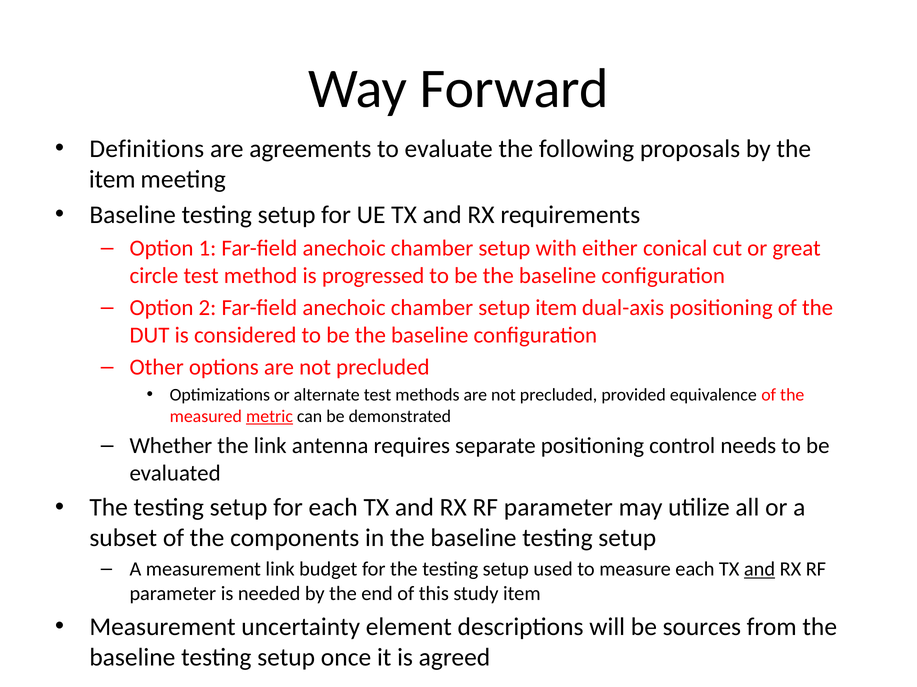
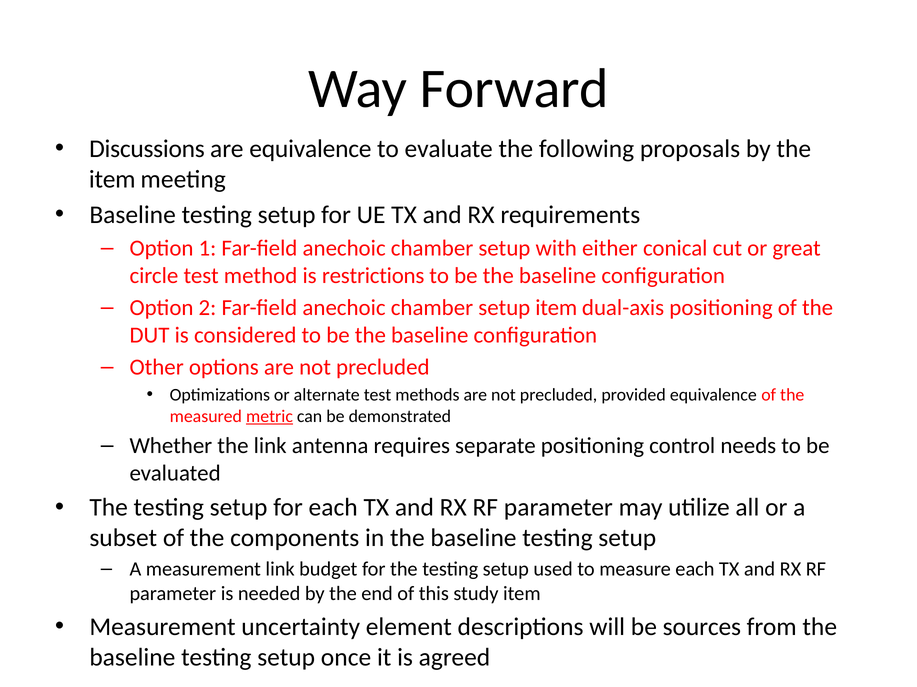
Definitions: Definitions -> Discussions (147, 149)
are agreements: agreements -> equivalence (310, 149)
progressed: progressed -> restrictions (373, 276)
and underline: present -> none (760, 570)
